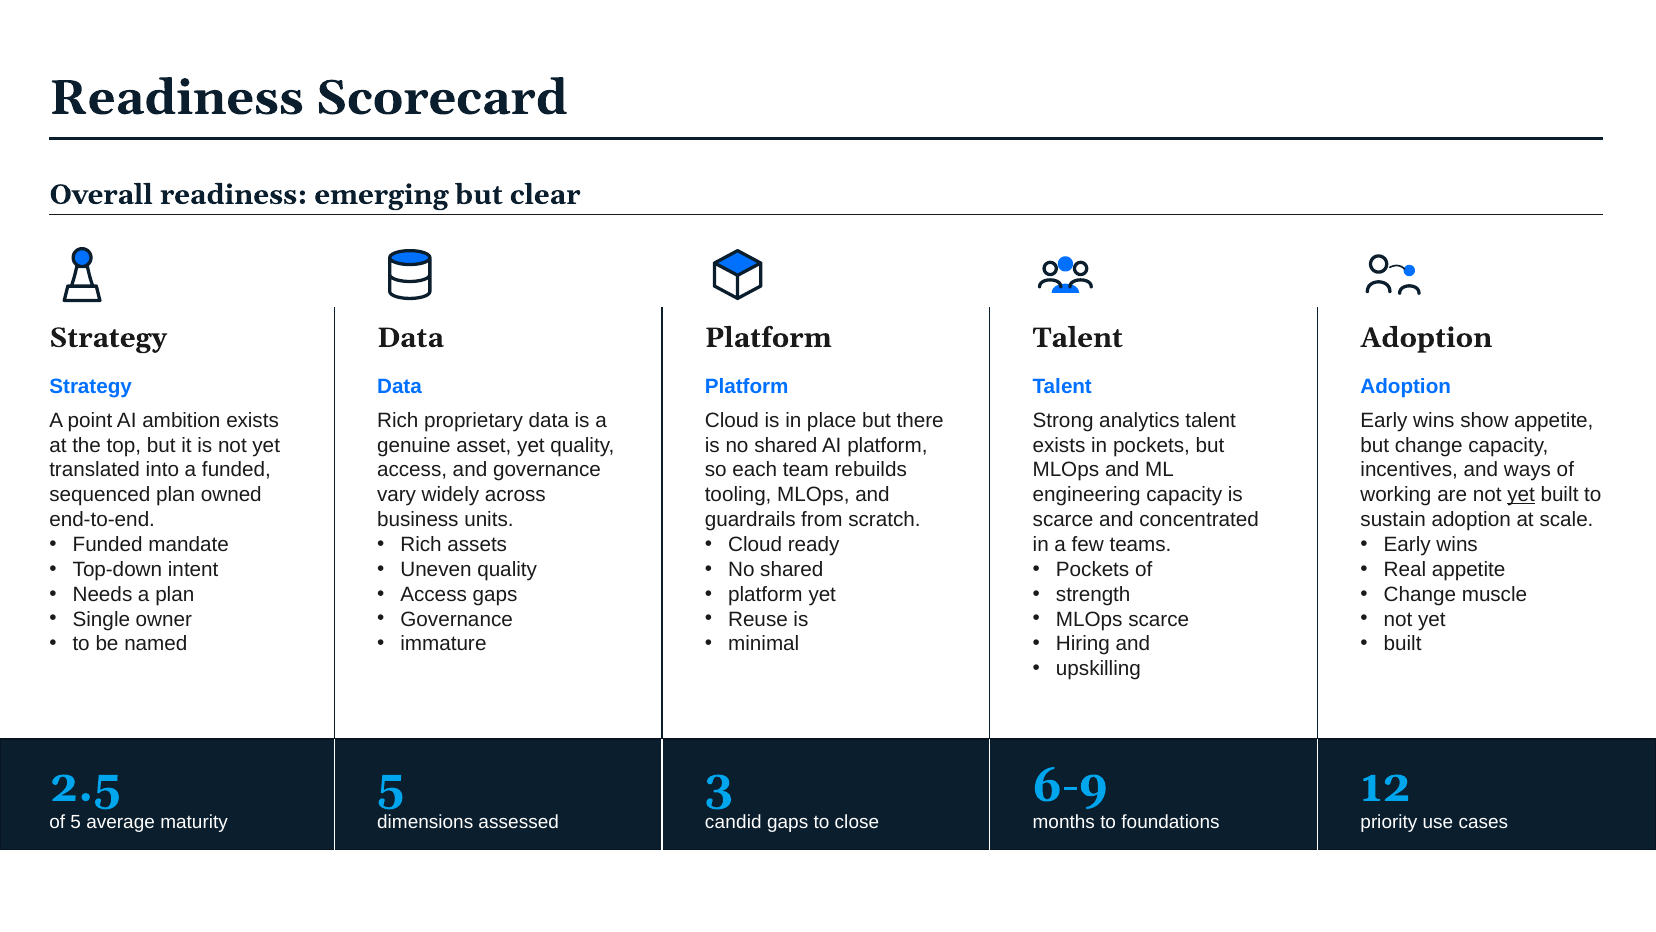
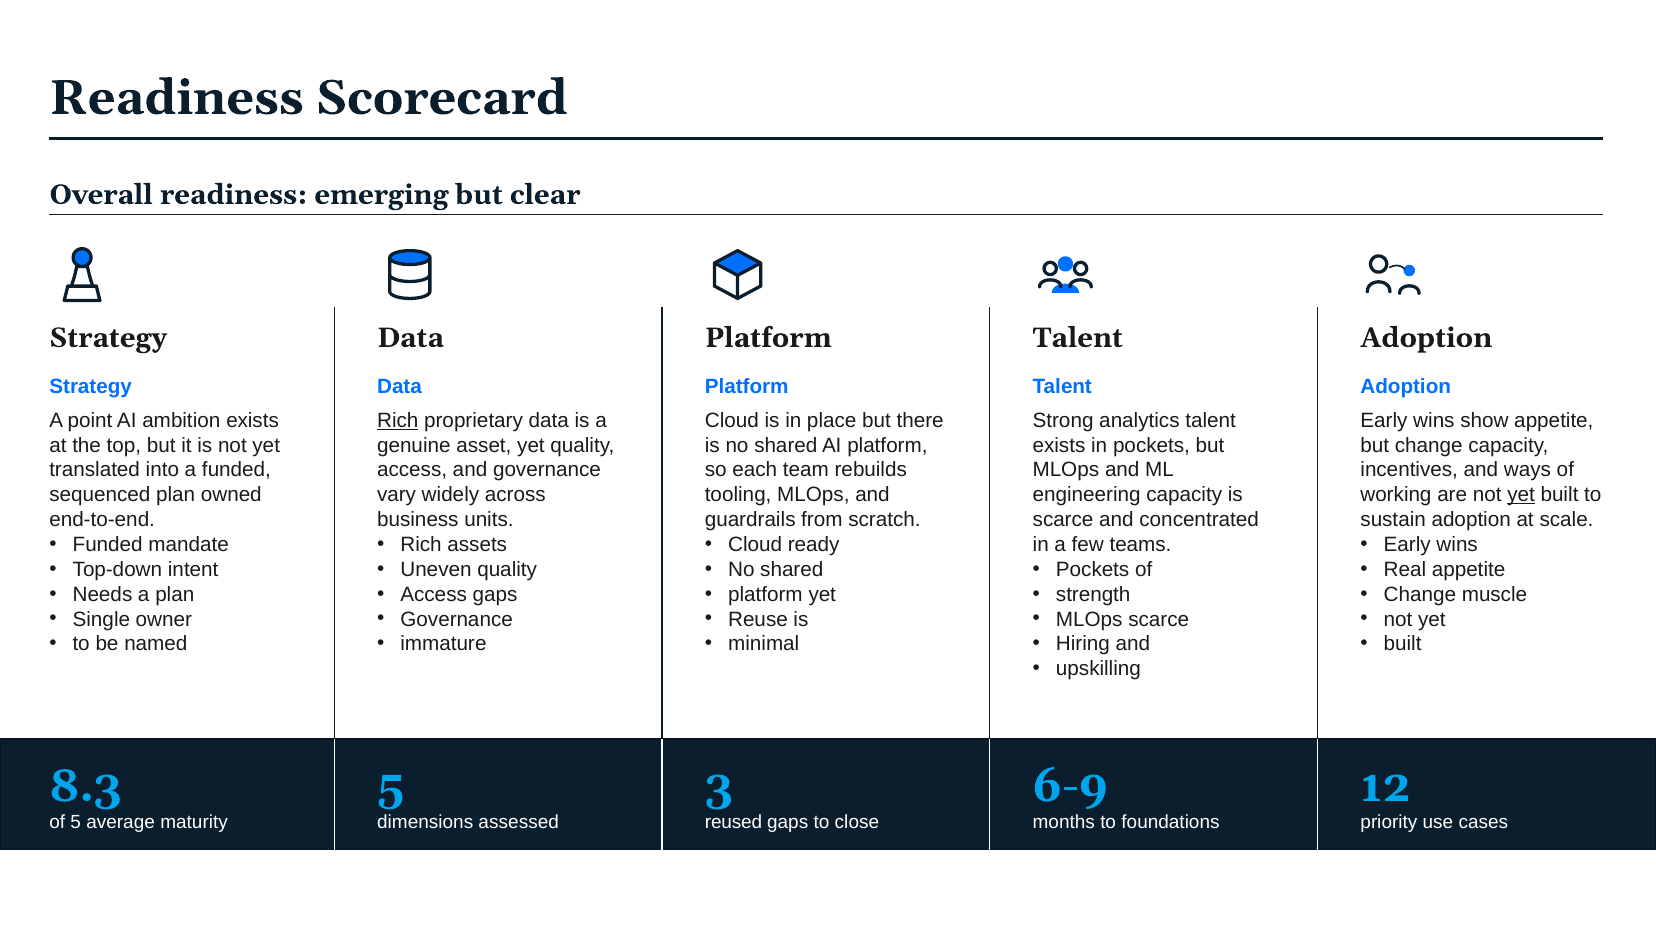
Rich underline: none -> present (398, 420)
2.5: 2.5 -> 8.3 (86, 786)
candid: candid -> reused (733, 822)
